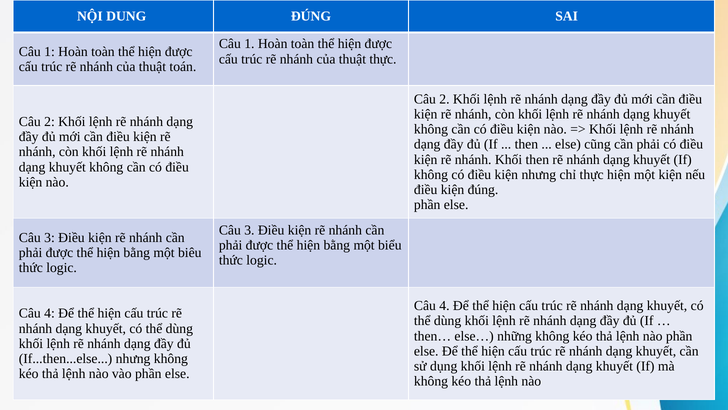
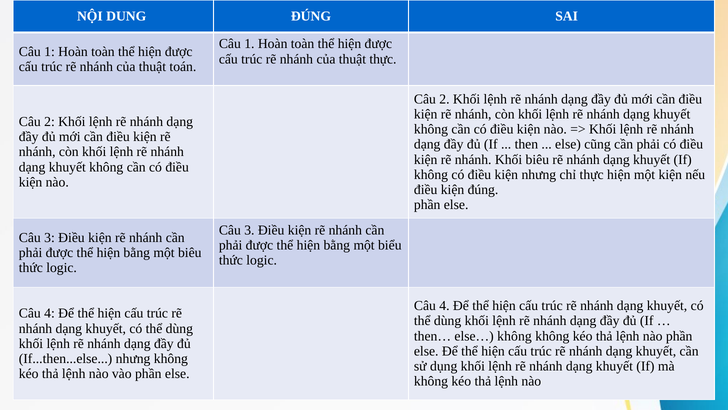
Khối then: then -> biêu (537, 159)
else… những: những -> không (515, 336)
